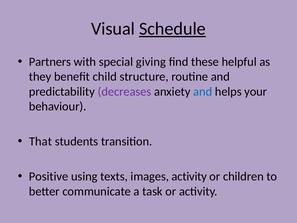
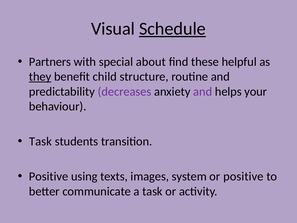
giving: giving -> about (151, 62)
they underline: none -> present (40, 77)
and colour: blue -> purple (203, 91)
That: That -> Task (40, 141)
images activity: activity -> system (189, 176)
or children: children -> positive (243, 176)
